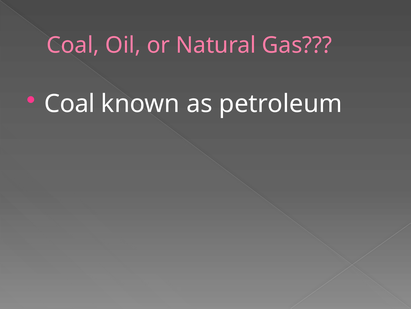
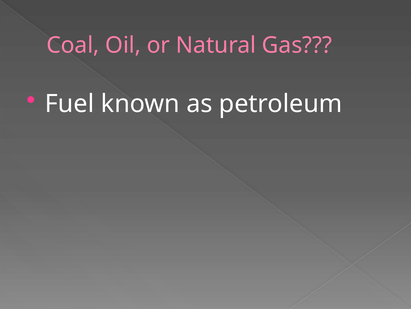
Coal: Coal -> Fuel (70, 104)
